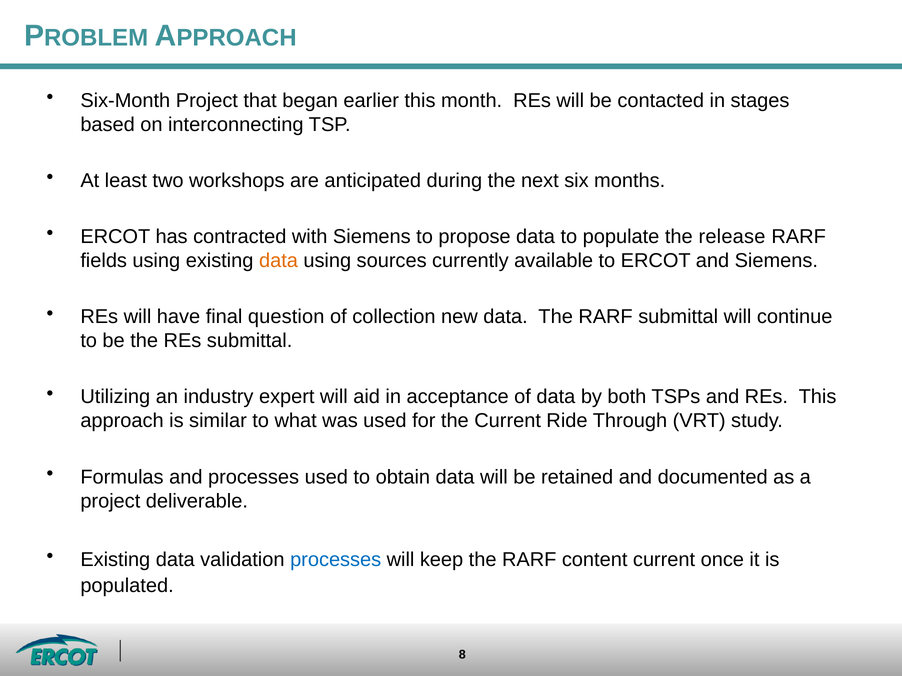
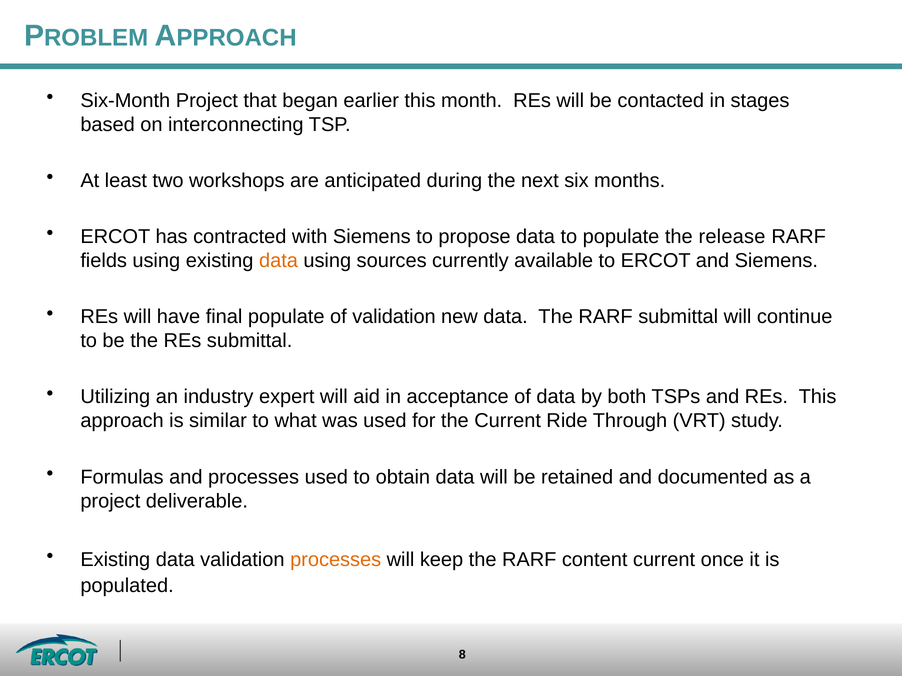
final question: question -> populate (286, 317)
of collection: collection -> validation (394, 317)
processes colour: blue -> orange (336, 560)
